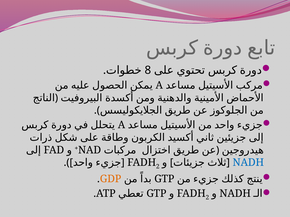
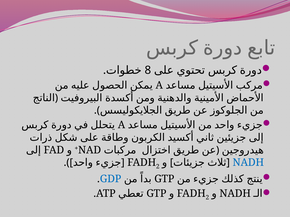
GDP colour: orange -> blue (111, 179)
